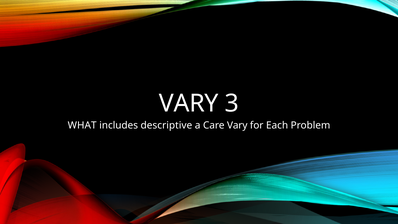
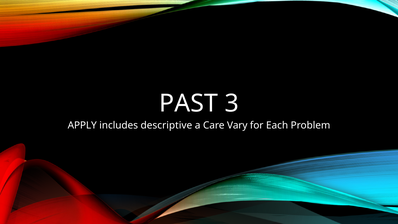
VARY: VARY -> PAST (189, 103)
WHAT: WHAT -> APPLY (82, 125)
